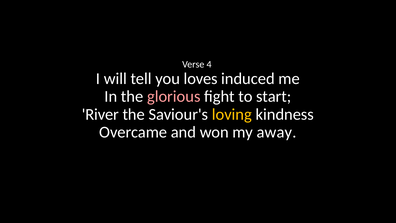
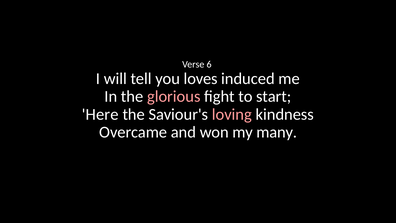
4: 4 -> 6 (209, 64)
River: River -> Here (100, 114)
loving colour: yellow -> pink (232, 114)
away: away -> many (277, 132)
